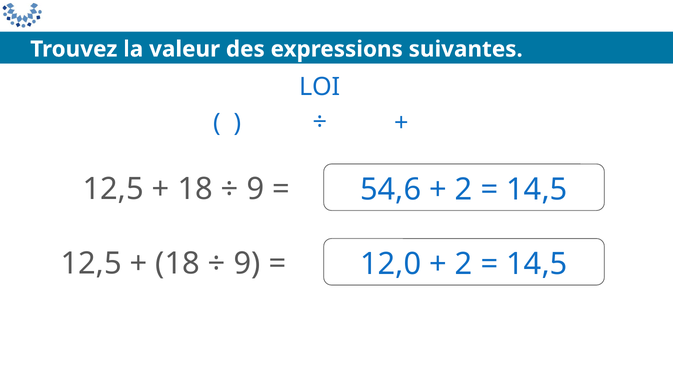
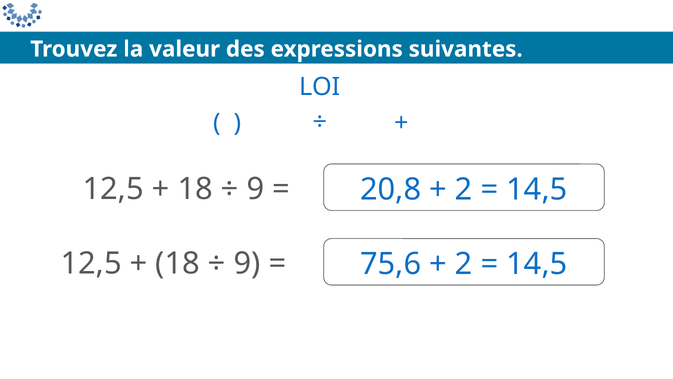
54,6: 54,6 -> 20,8 (391, 189)
12,0: 12,0 -> 75,6 (391, 264)
